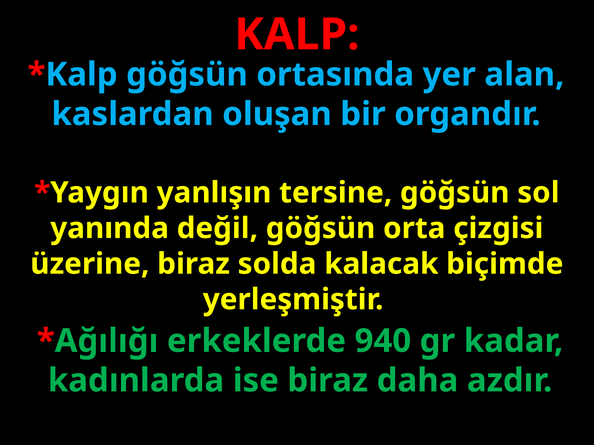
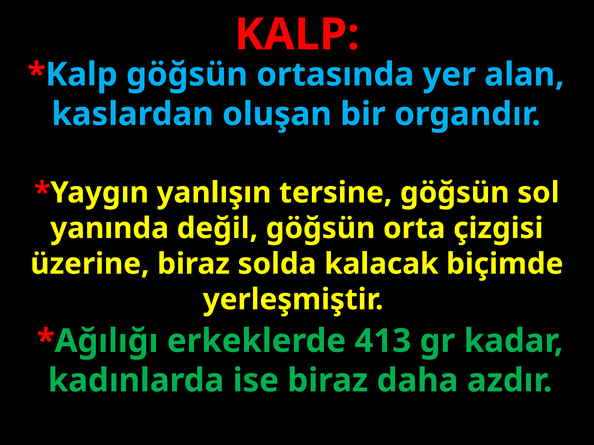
940: 940 -> 413 (383, 341)
